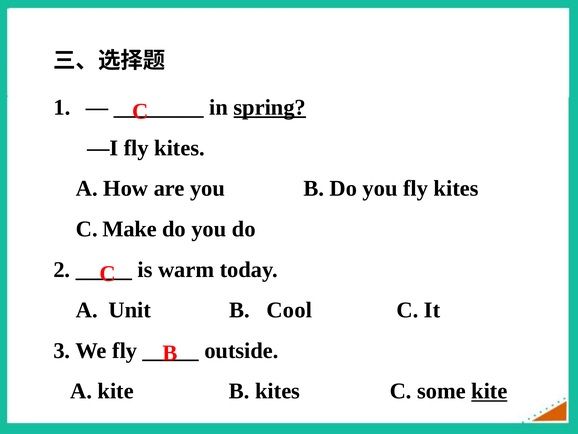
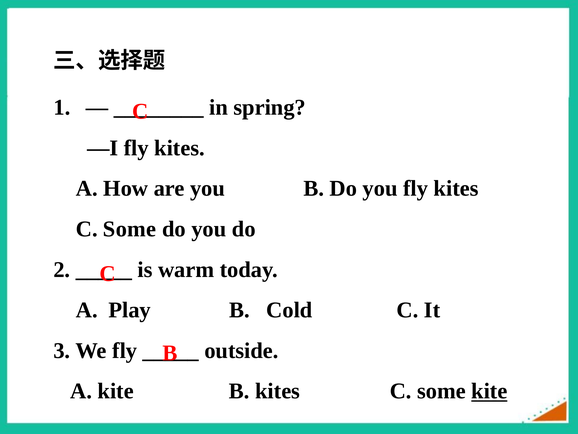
spring underline: present -> none (270, 107)
Make: Make -> Some (130, 229)
Unit: Unit -> Play (130, 310)
Cool: Cool -> Cold (289, 310)
